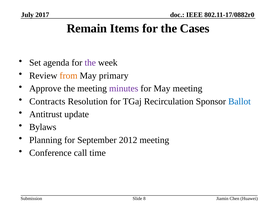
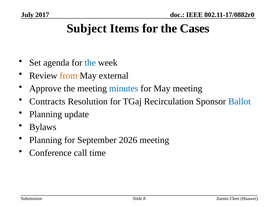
Remain: Remain -> Subject (87, 28)
the colour: purple -> blue (90, 63)
primary: primary -> external (114, 76)
minutes colour: purple -> blue (124, 89)
Antitrust: Antitrust -> Planning (46, 114)
2012: 2012 -> 2026 (128, 140)
